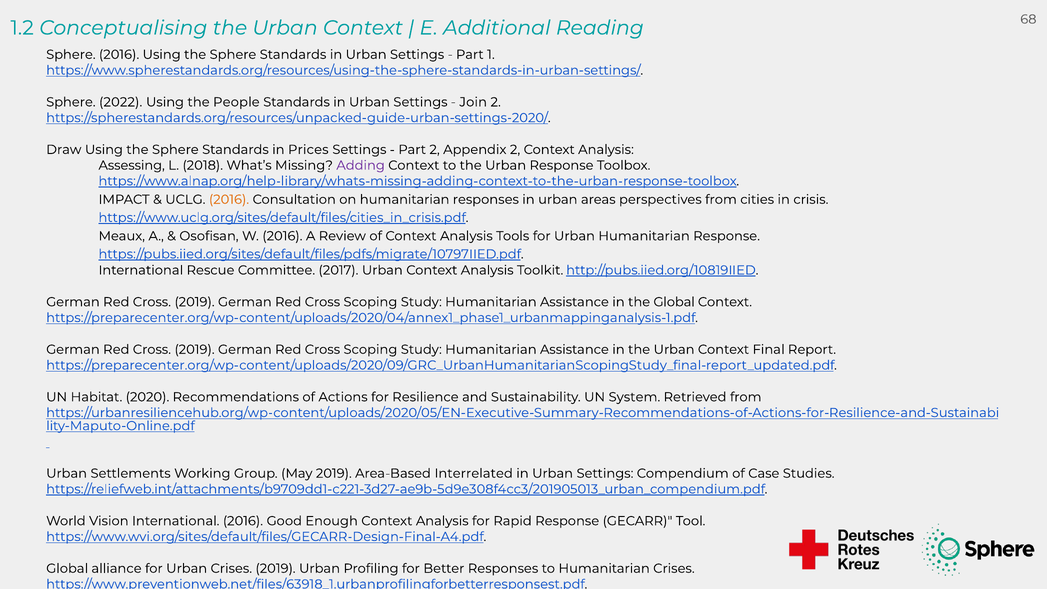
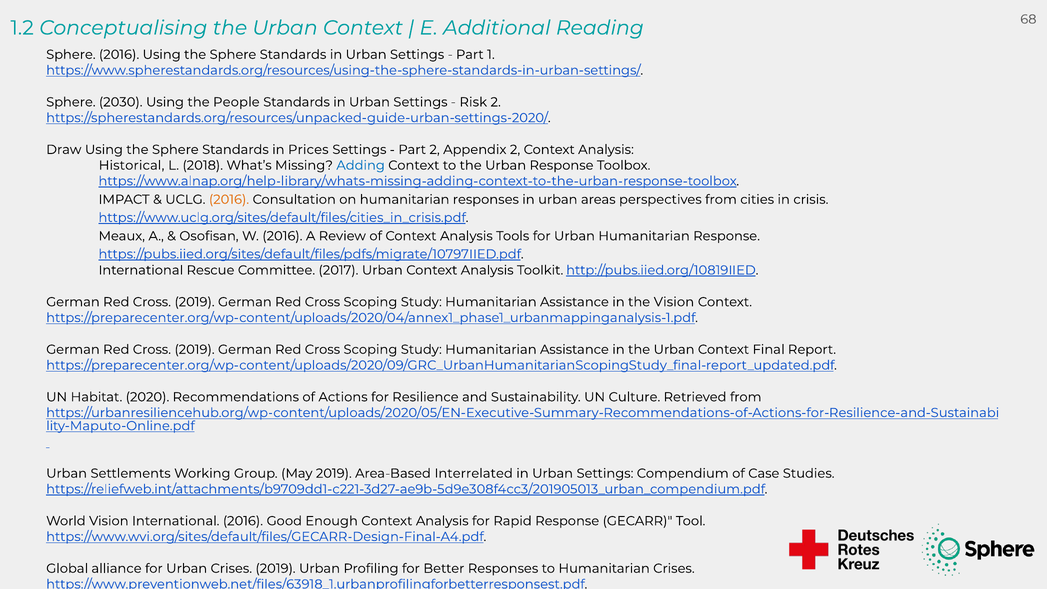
2022: 2022 -> 2030 (121, 102)
Join: Join -> Risk (473, 102)
Assessing: Assessing -> Historical (132, 165)
Adding colour: purple -> blue (361, 165)
the Global: Global -> Vision (674, 302)
System: System -> Culture (634, 397)
